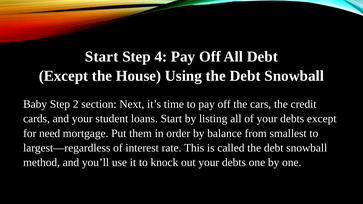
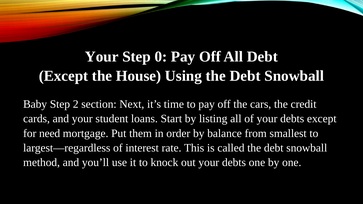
Start: Start -> Your (102, 57)
4: 4 -> 0 (161, 57)
